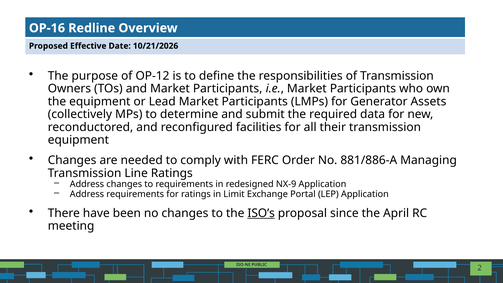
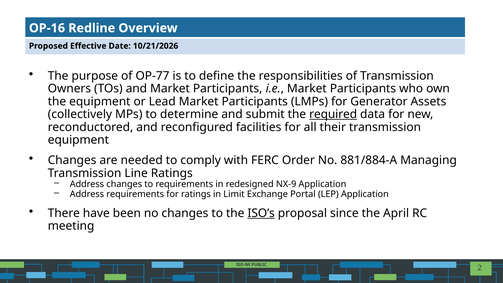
OP-12: OP-12 -> OP-77 (152, 76)
required underline: none -> present (333, 114)
881/886-A: 881/886-A -> 881/884-A (369, 160)
